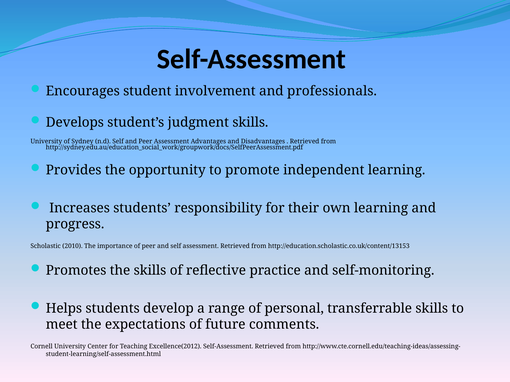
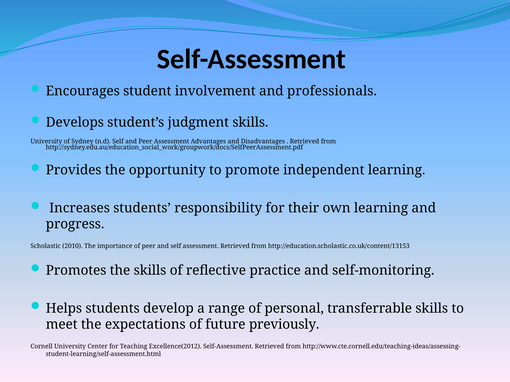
comments: comments -> previously (284, 325)
